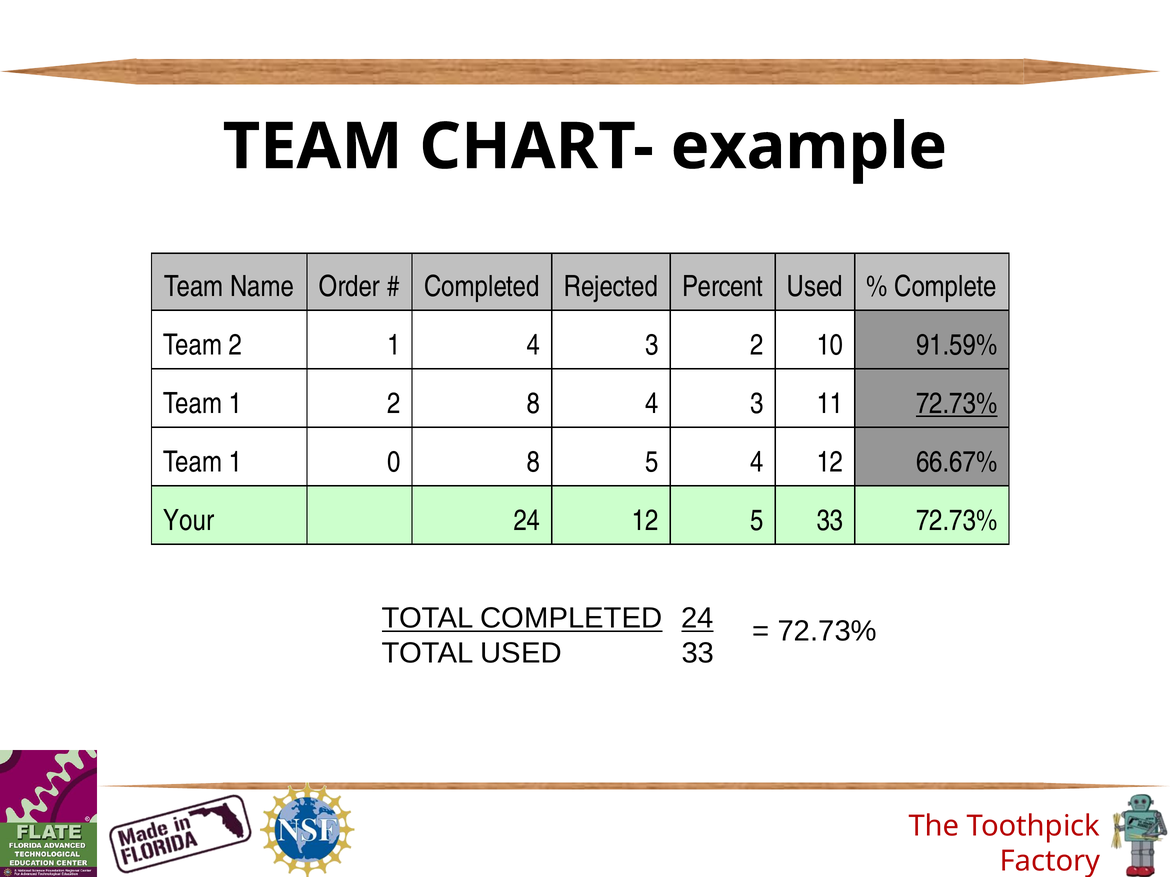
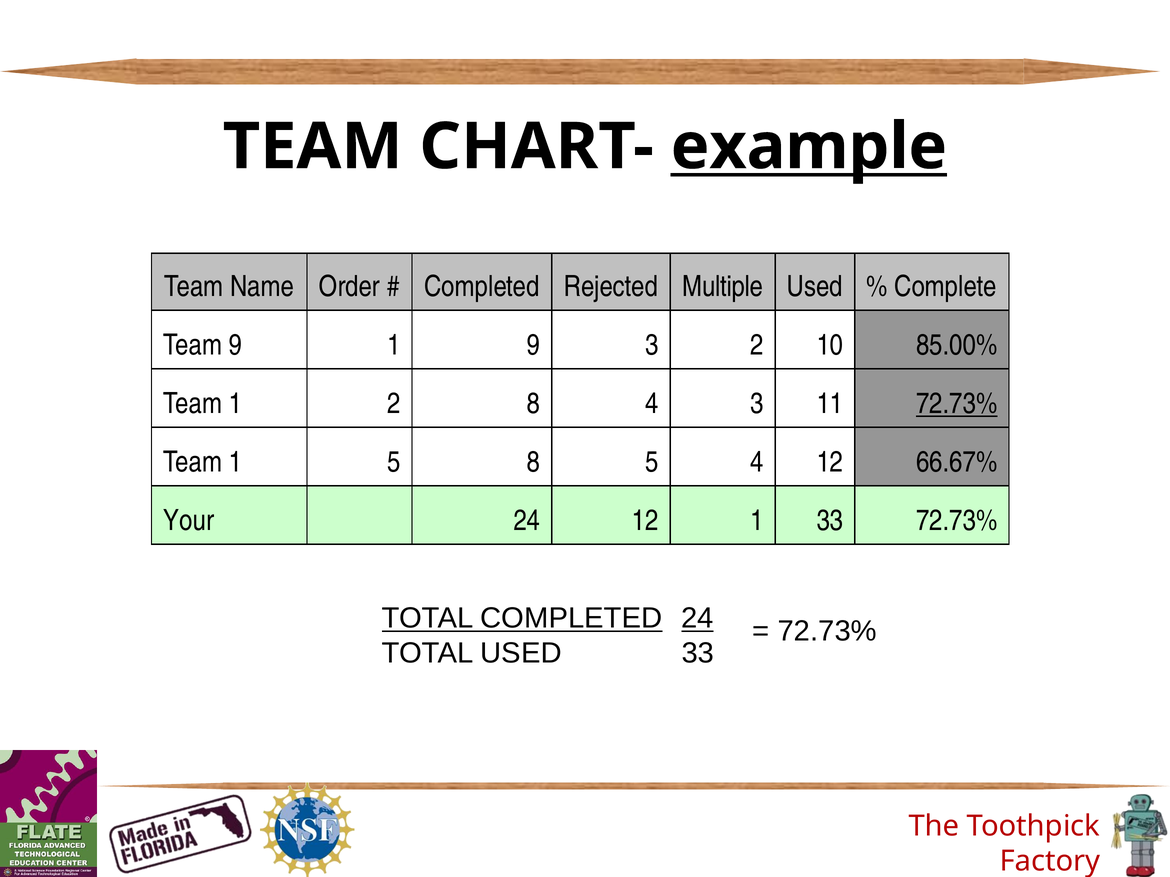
example underline: none -> present (809, 147)
Percent: Percent -> Multiple (723, 287)
Team 2: 2 -> 9 (236, 345)
1 4: 4 -> 9 (533, 345)
91.59%: 91.59% -> 85.00% (957, 345)
1 0: 0 -> 5 (394, 462)
12 5: 5 -> 1 (757, 521)
